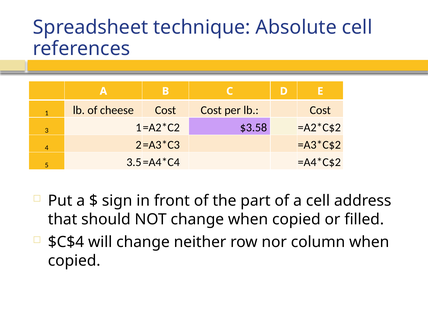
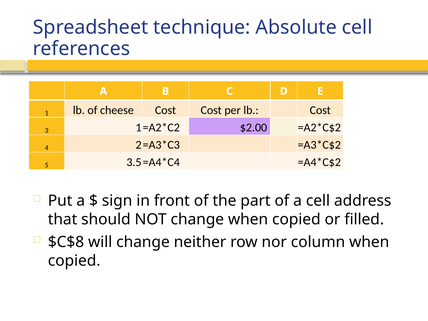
$3.58: $3.58 -> $2.00 (254, 128)
$C$4: $C$4 -> $C$8 (66, 242)
